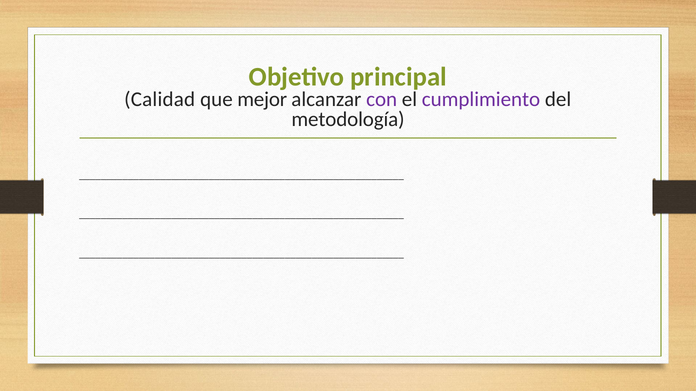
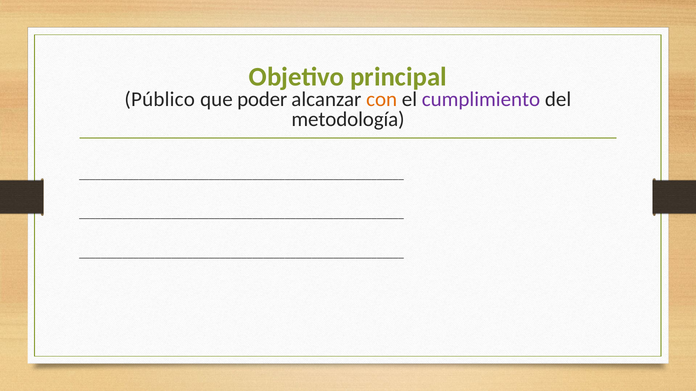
Calidad: Calidad -> Público (160, 99)
mejor: mejor -> poder (262, 99)
con colour: purple -> orange (382, 99)
